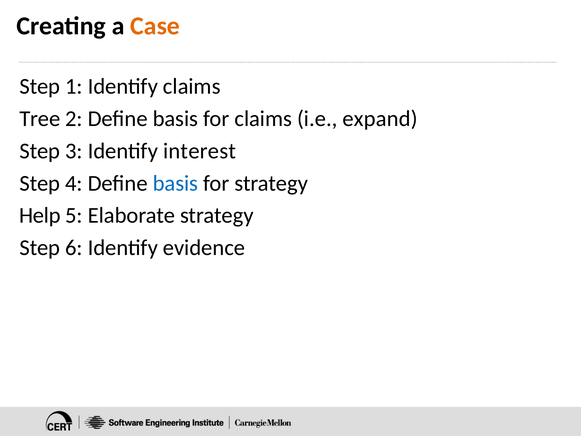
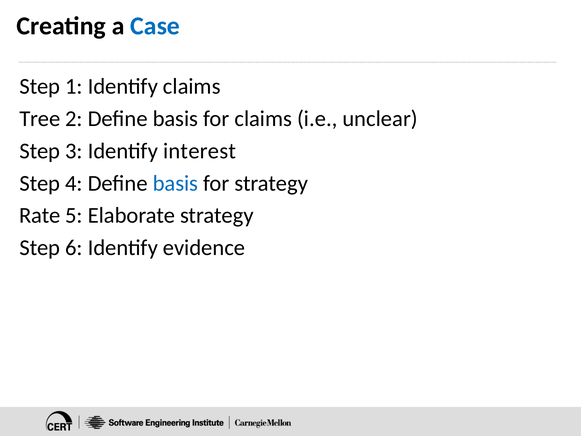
Case colour: orange -> blue (155, 26)
expand: expand -> unclear (380, 119)
Help: Help -> Rate (40, 215)
